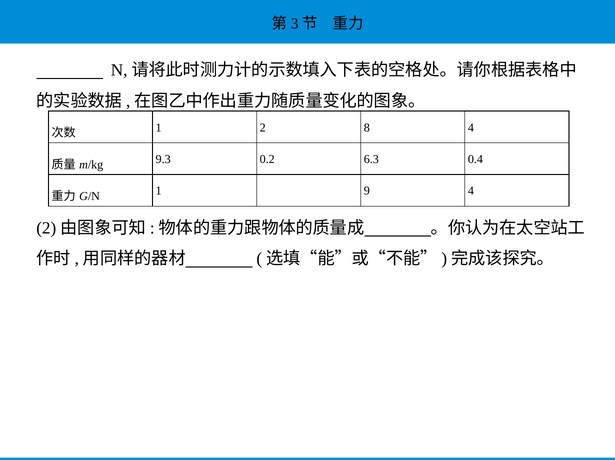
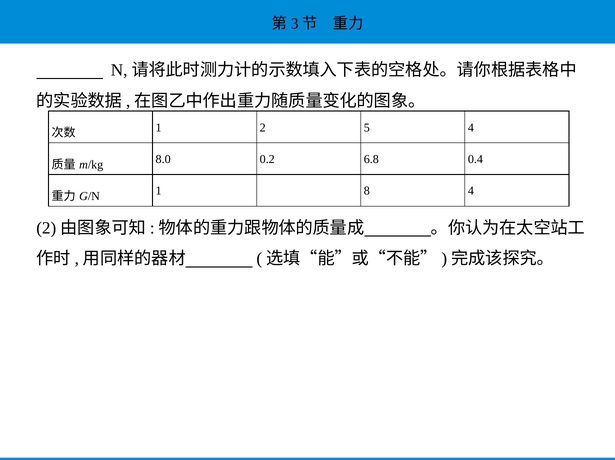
8: 8 -> 5 (367, 128)
9.3: 9.3 -> 8.0 (163, 159)
6.3: 6.3 -> 6.8 (371, 159)
9: 9 -> 8 (367, 191)
